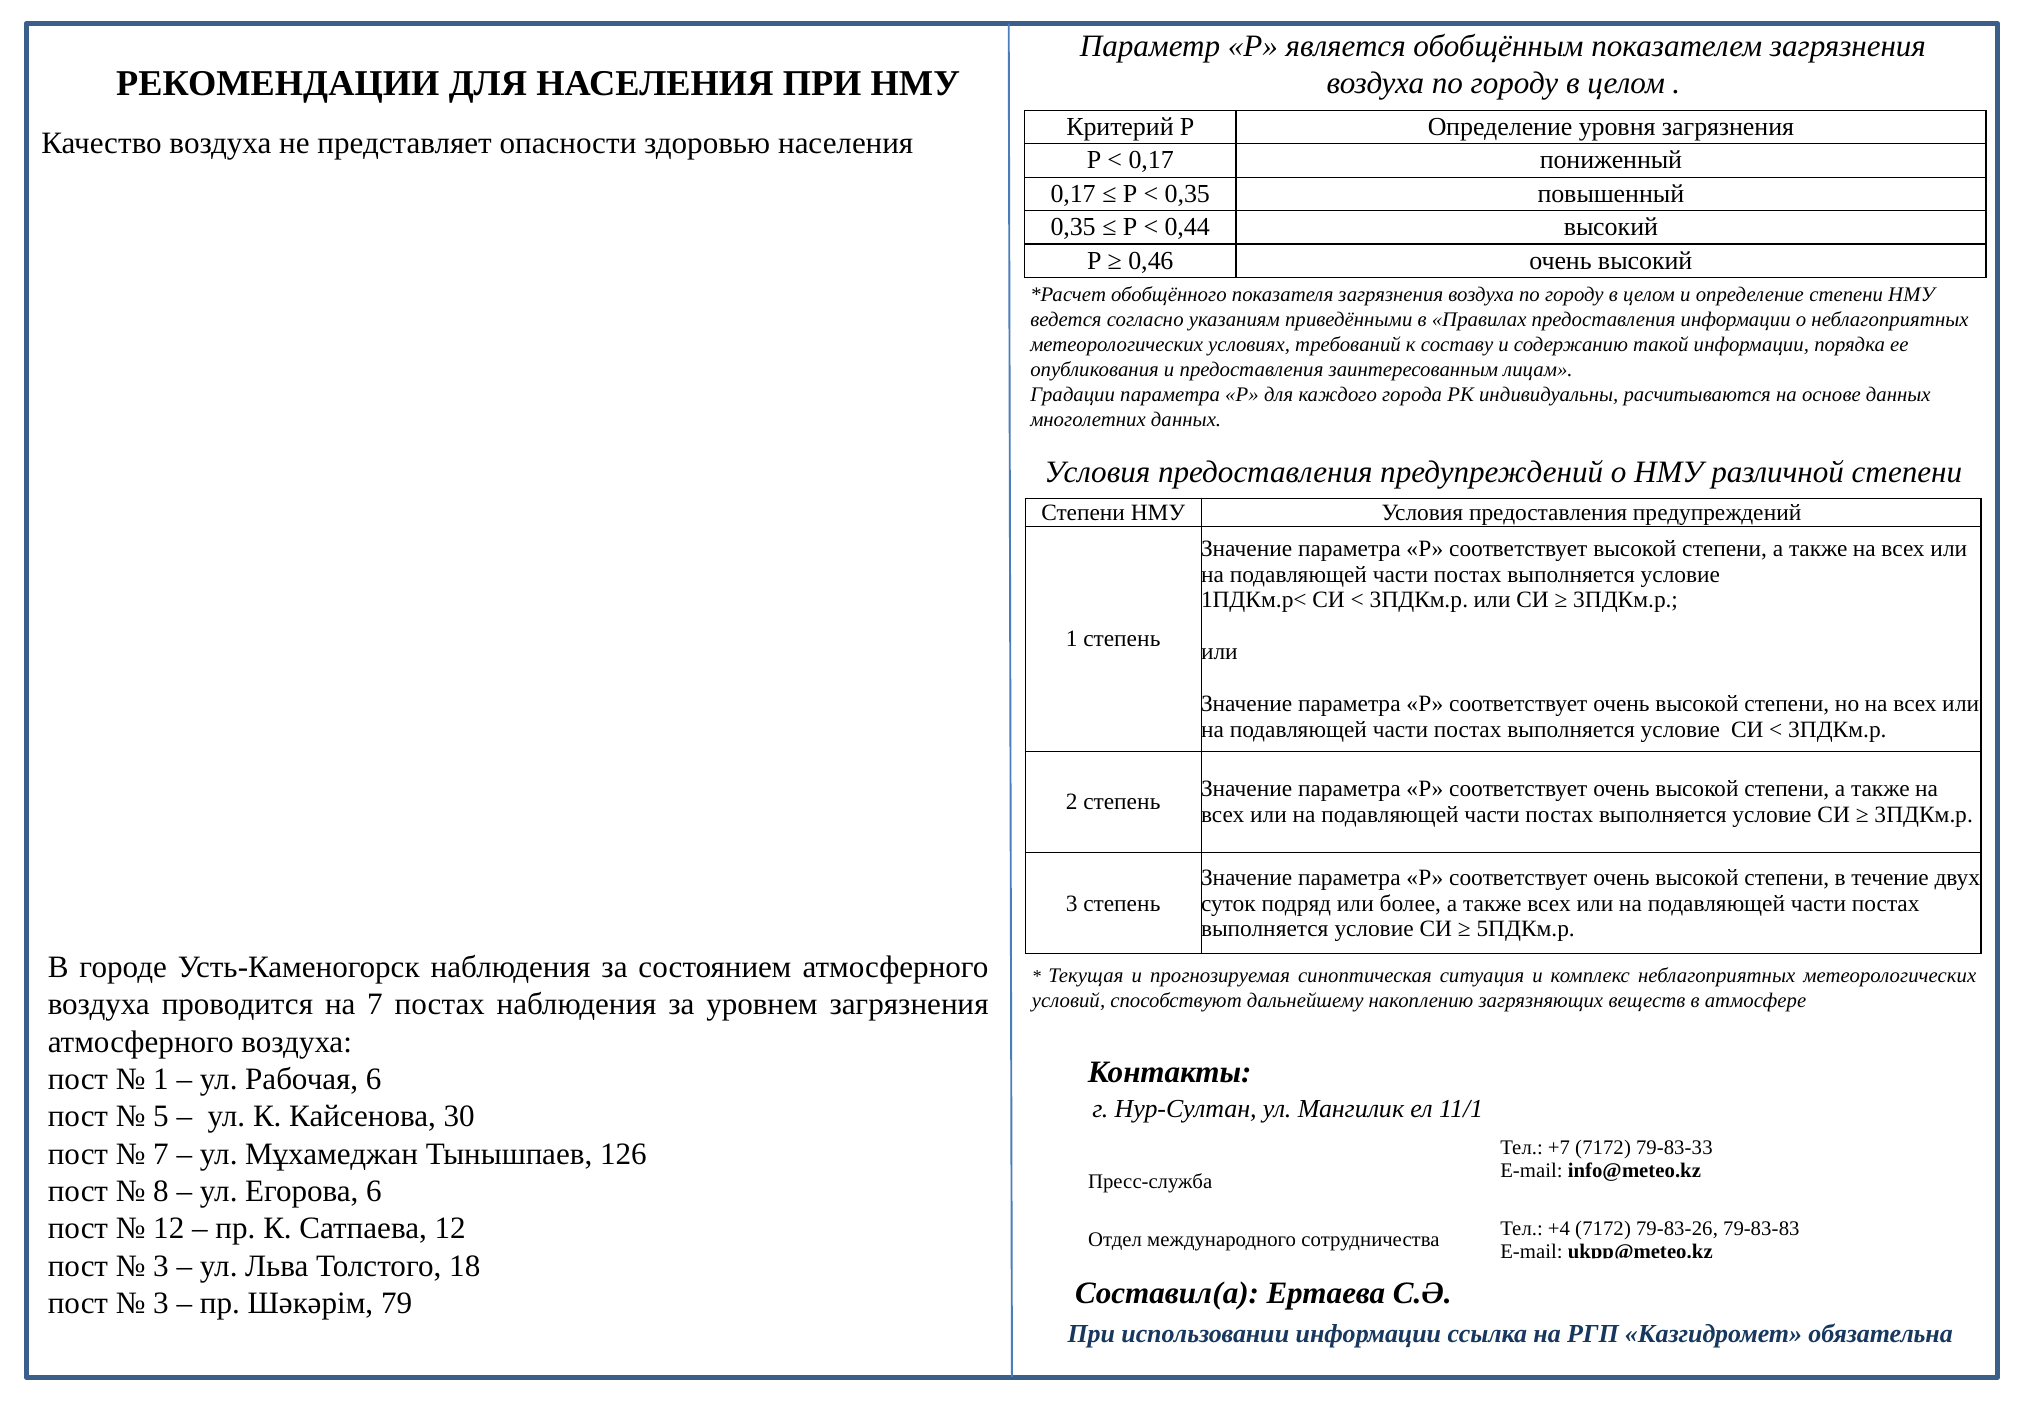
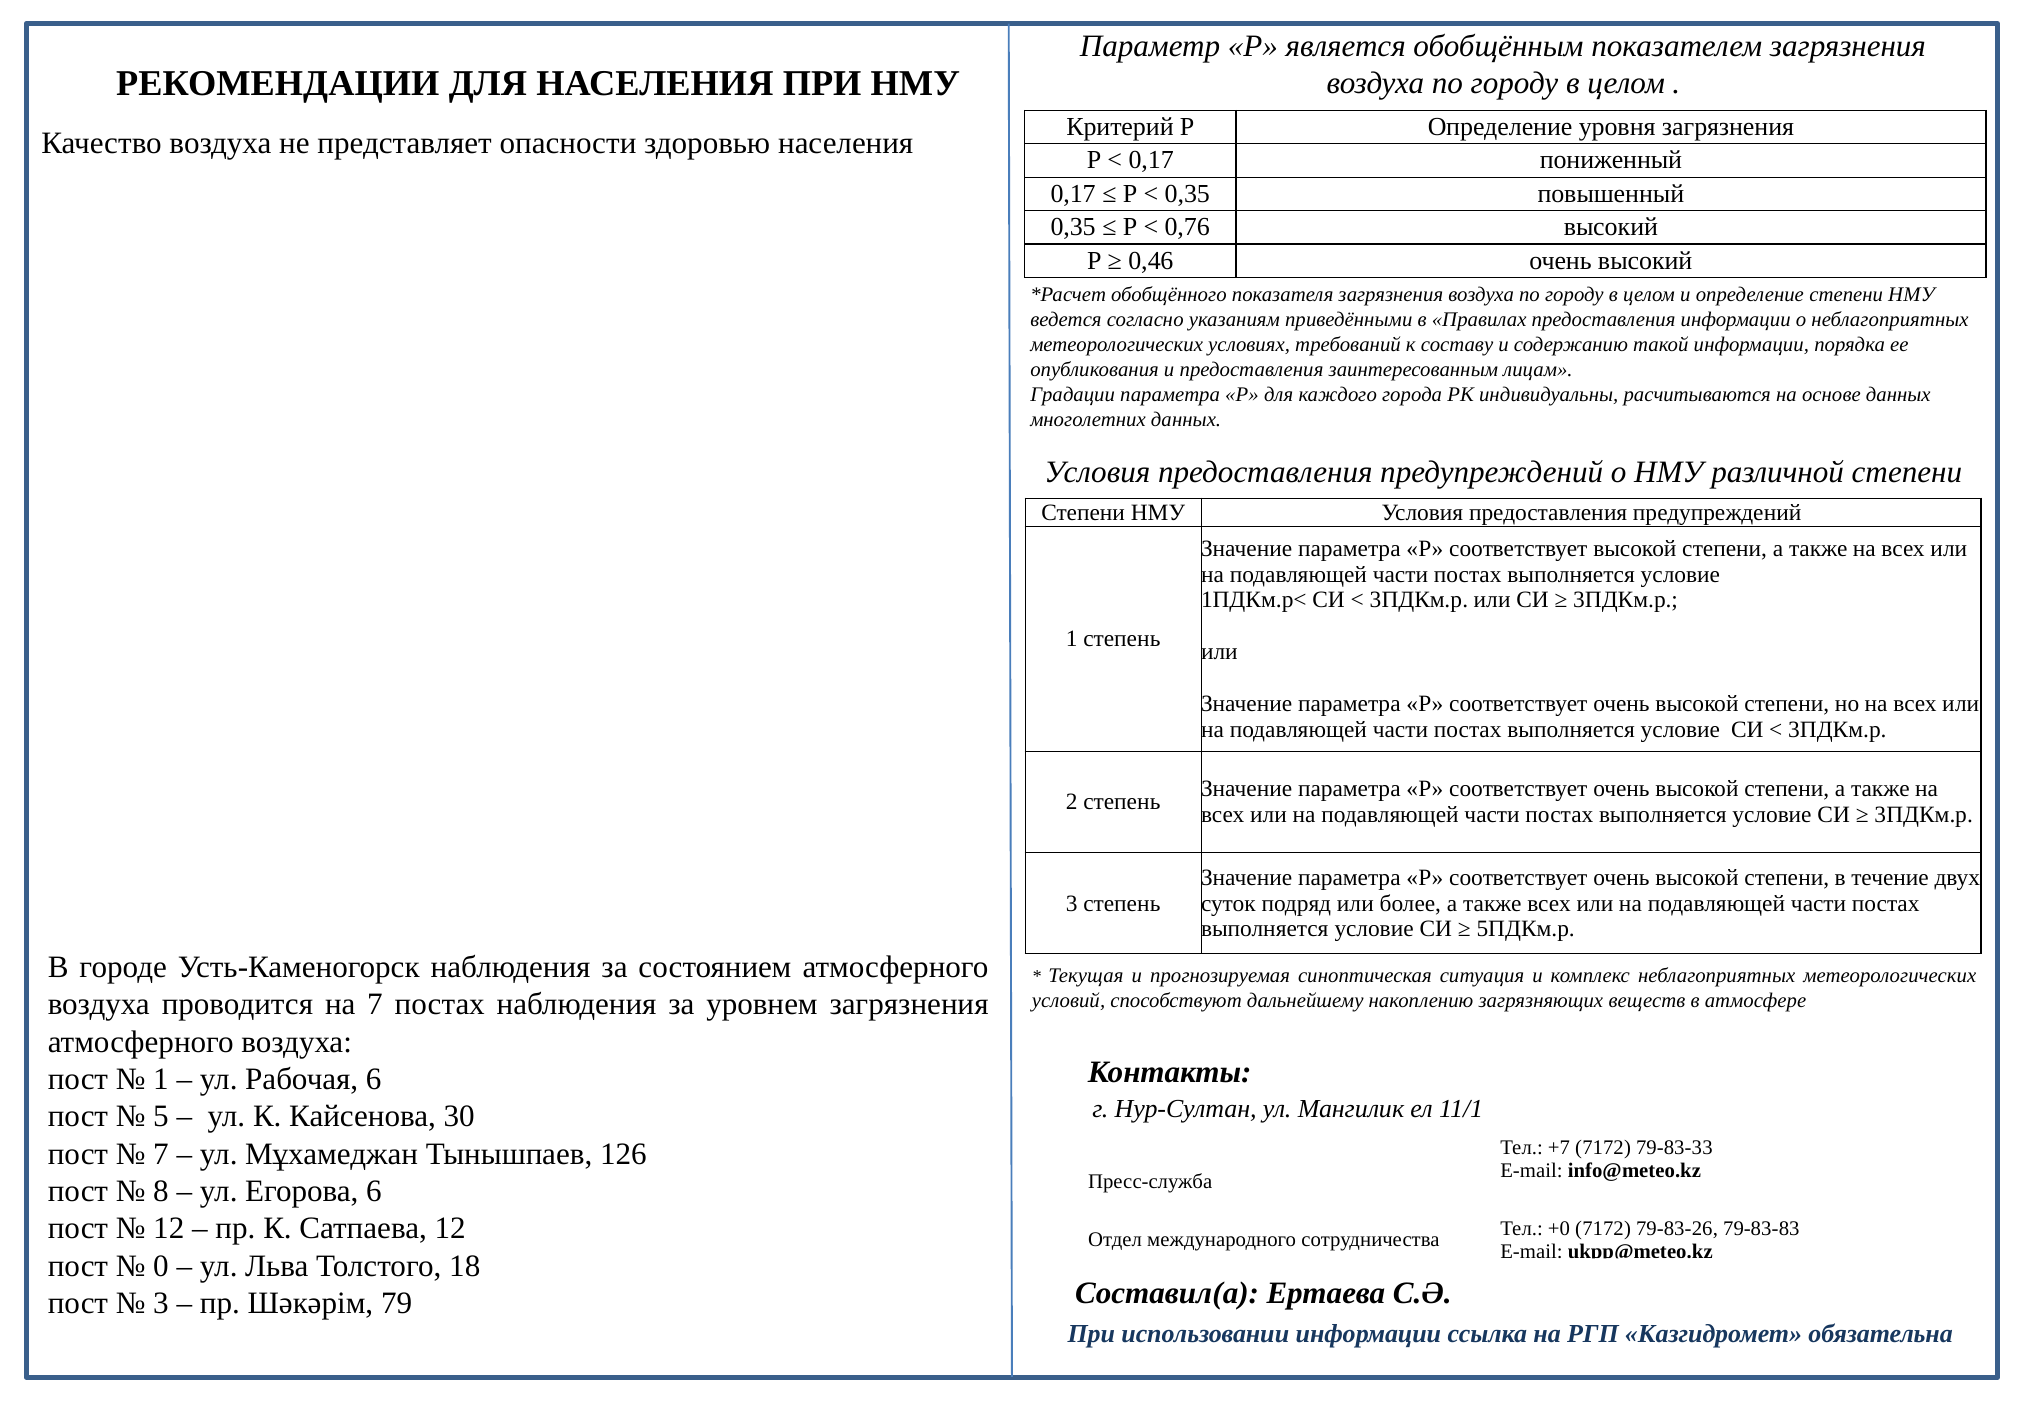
0,44: 0,44 -> 0,76 (1187, 227)
+4: +4 -> +0 (1559, 1228)
3: 3 -> 0 (161, 1266)
